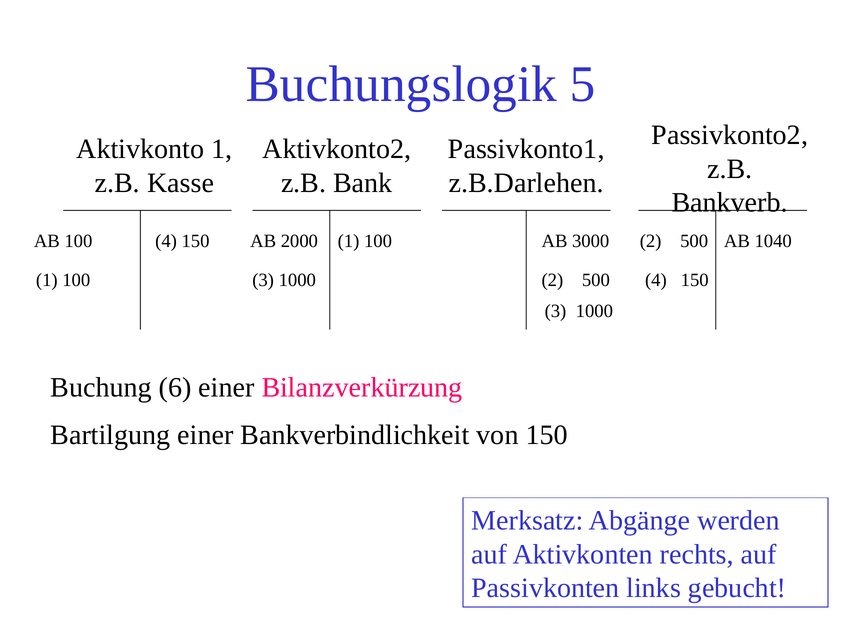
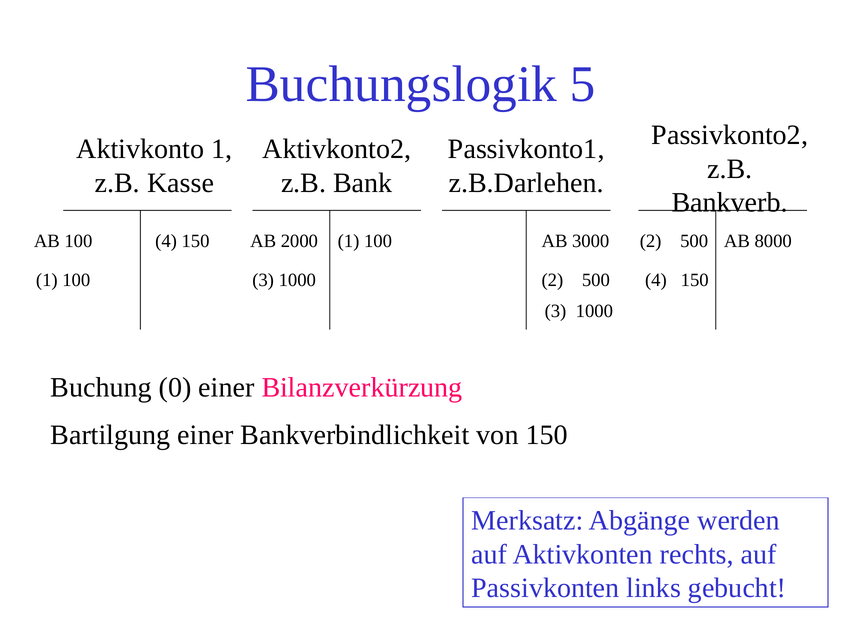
1040: 1040 -> 8000 (773, 241)
6: 6 -> 0 (175, 388)
